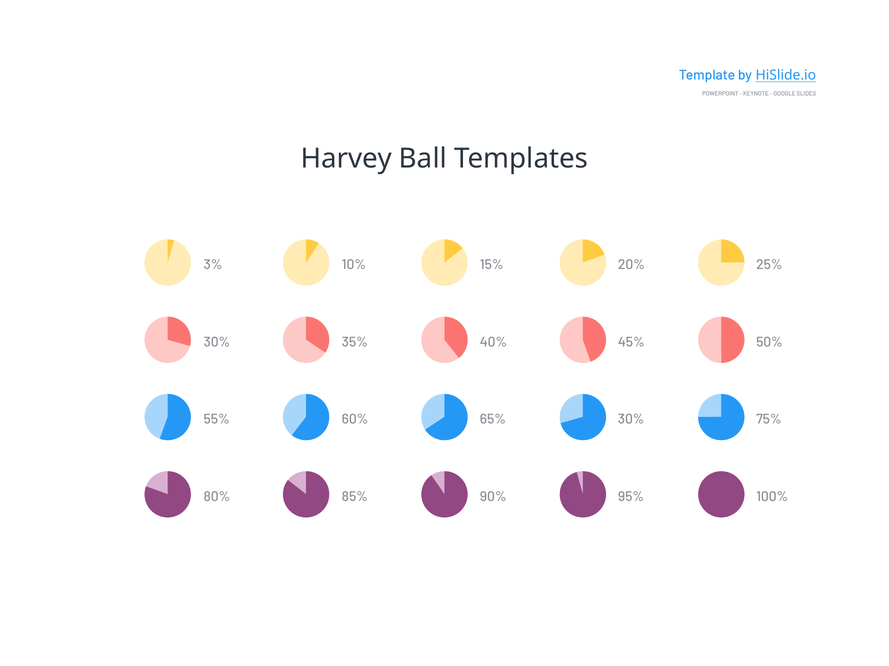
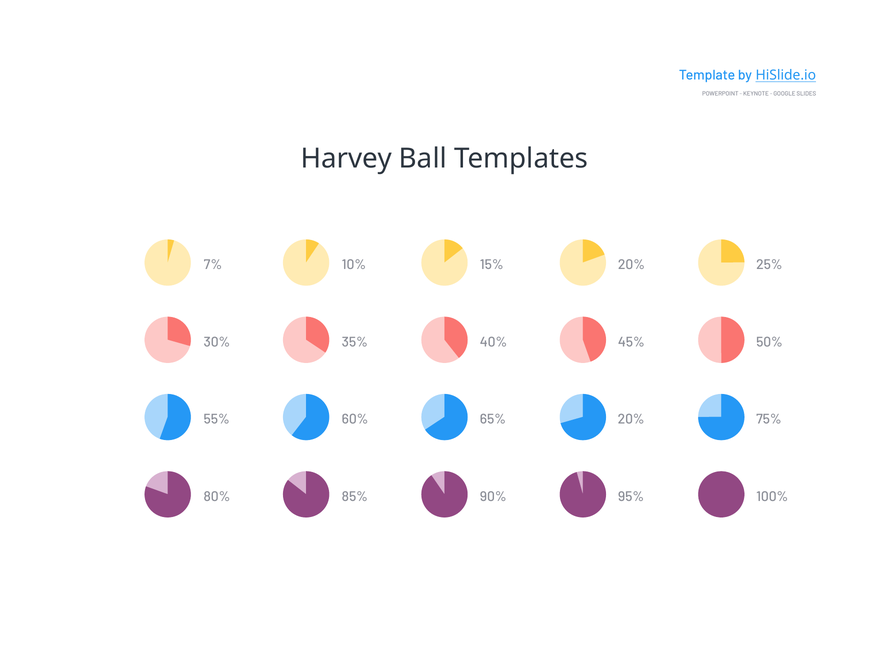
3%: 3% -> 7% (213, 265)
65% 30%: 30% -> 20% (631, 420)
